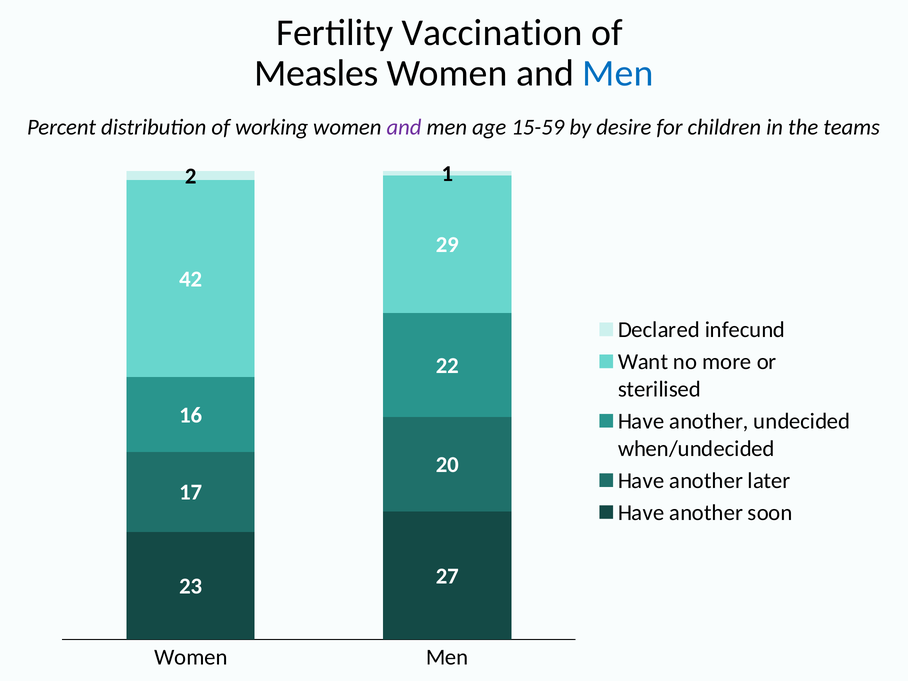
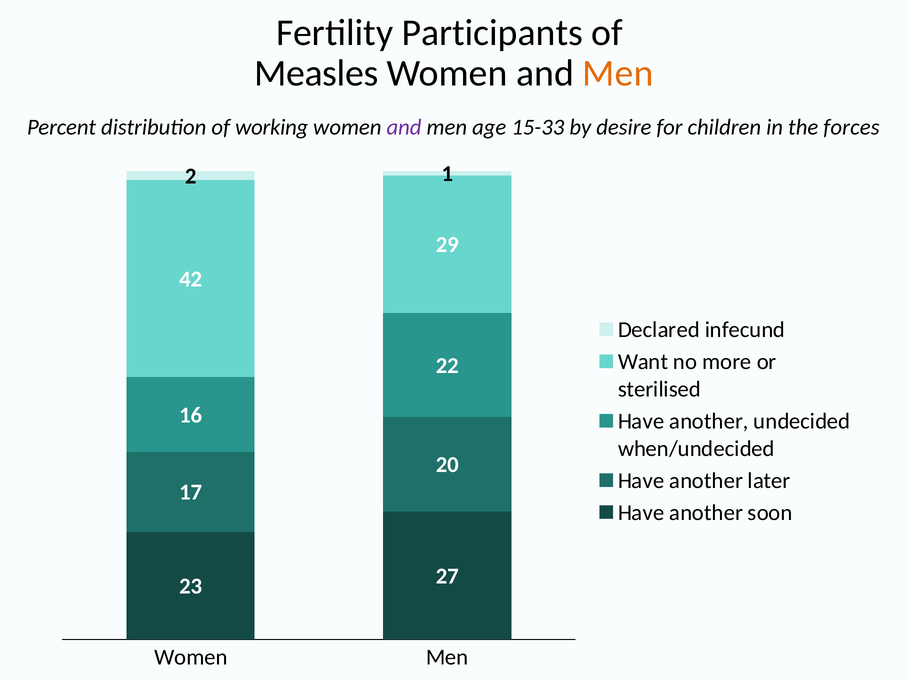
Vaccination: Vaccination -> Participants (492, 33)
Men colour: blue -> orange (618, 73)
15-59: 15-59 -> 15-33 (538, 127)
teams: teams -> forces (851, 127)
